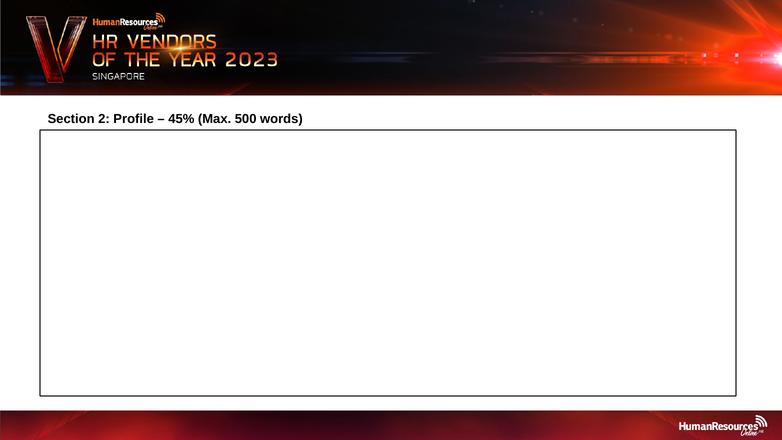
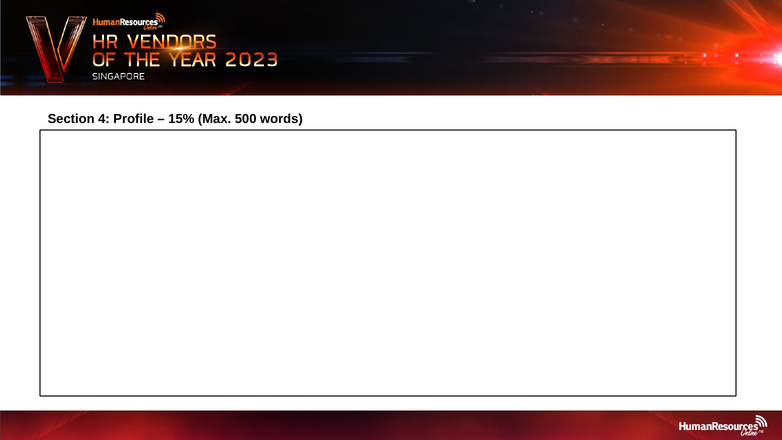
2: 2 -> 4 (104, 119)
45%: 45% -> 15% (181, 119)
